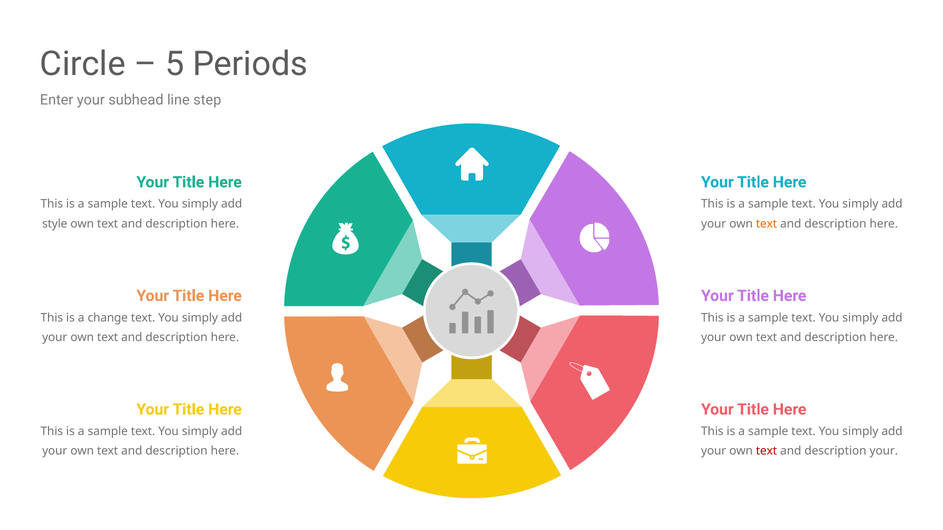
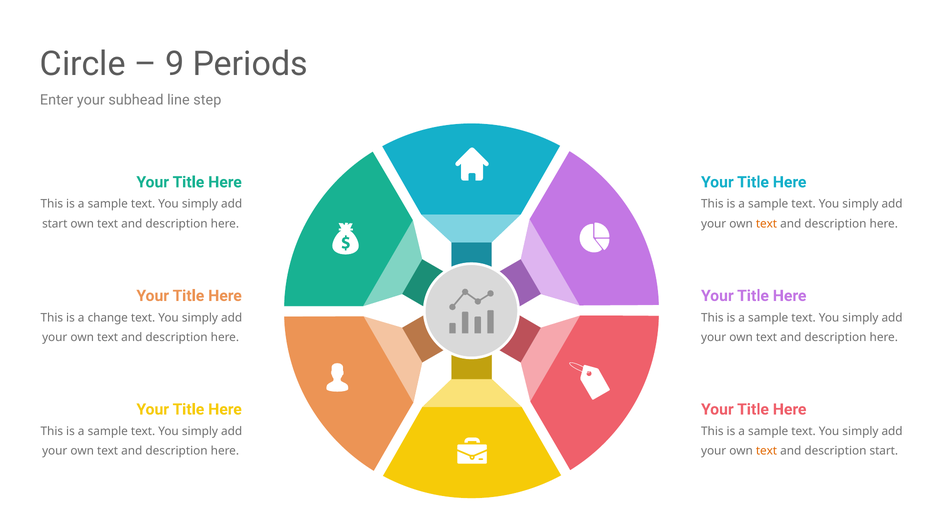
5: 5 -> 9 (175, 64)
style: style -> start (55, 224)
text colour: red -> orange (767, 451)
description your: your -> start (884, 451)
